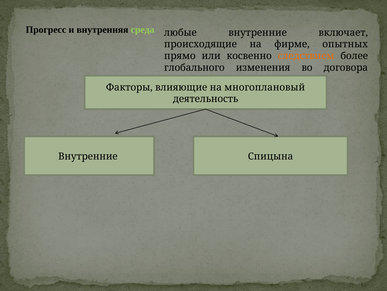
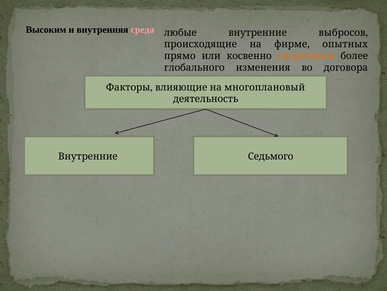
Прогресс: Прогресс -> Высоким (46, 30)
среда colour: light green -> pink (143, 30)
включает: включает -> выбросов (343, 33)
Спицына: Спицына -> Седьмого (271, 156)
